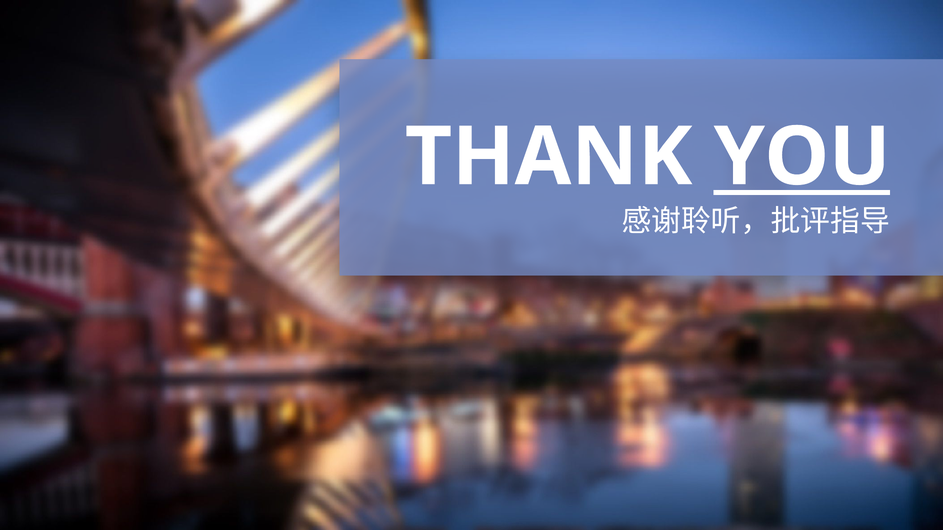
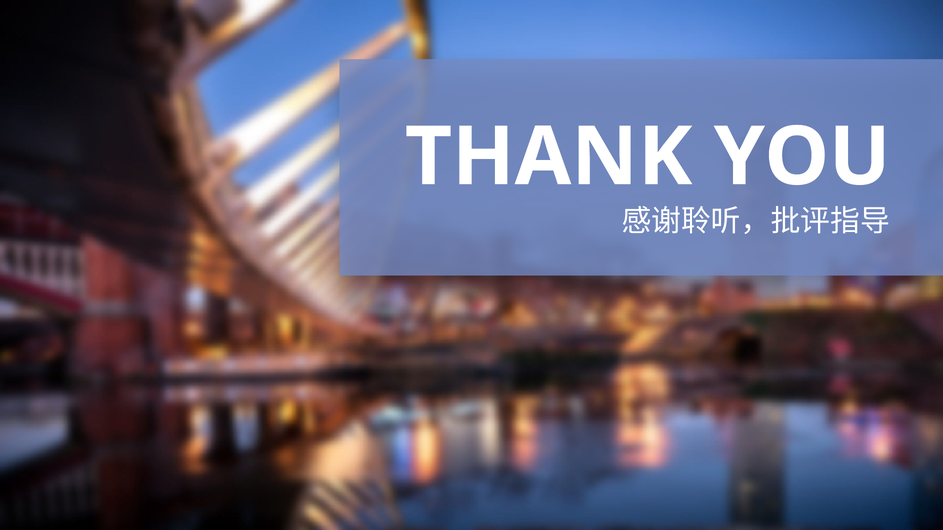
YOU underline: present -> none (802, 157)
